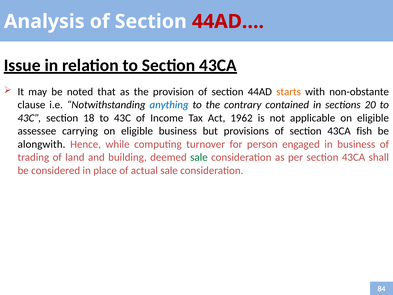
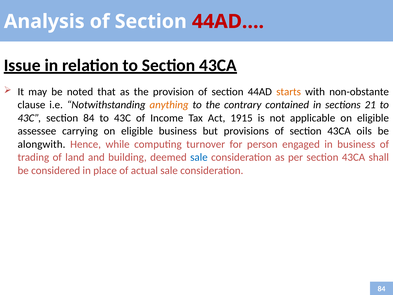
anything colour: blue -> orange (169, 105)
20: 20 -> 21 (370, 105)
section 18: 18 -> 84 (89, 118)
1962: 1962 -> 1915 (242, 118)
fish: fish -> oils (364, 131)
sale colour: green -> blue (199, 157)
